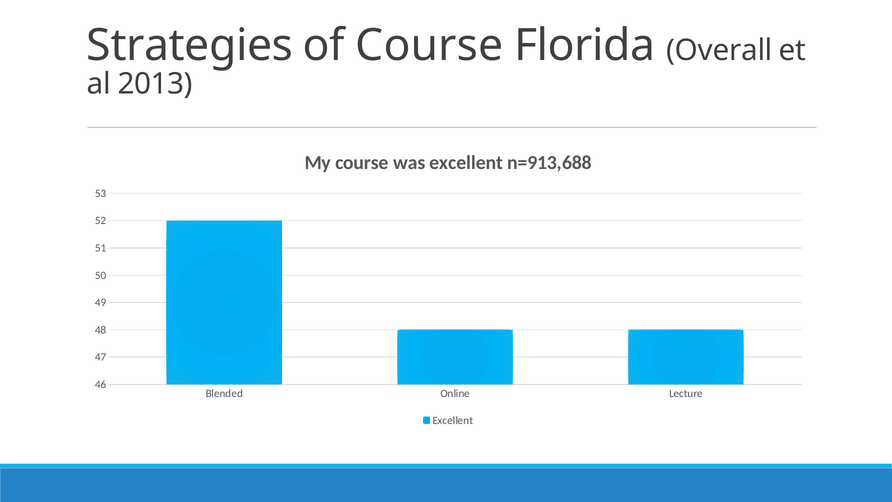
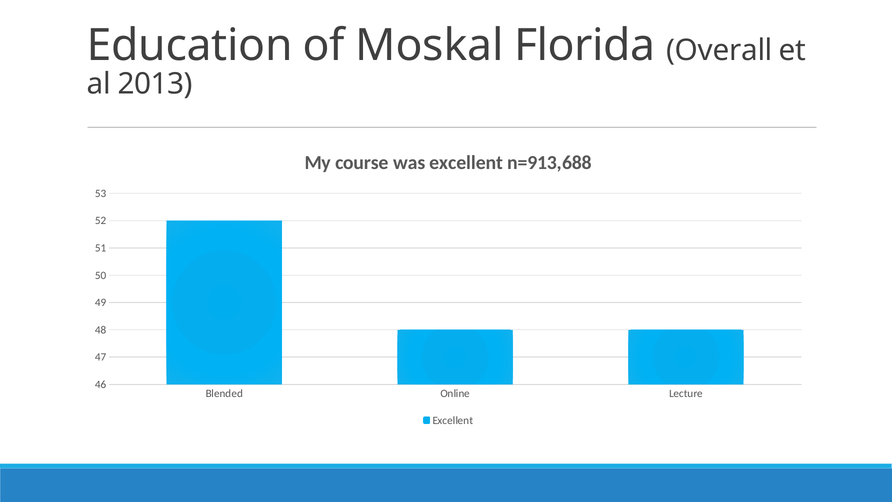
Strategies: Strategies -> Education (190, 46)
of Course: Course -> Moskal (430, 46)
